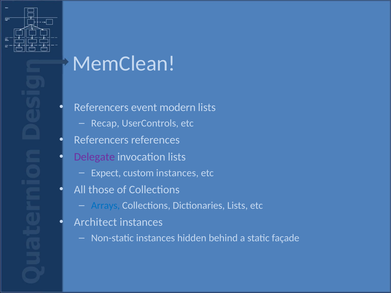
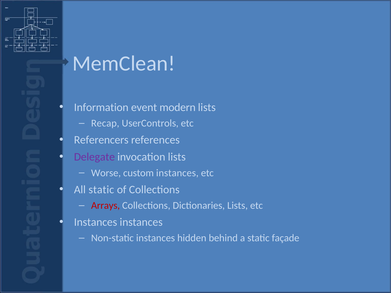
Referencers: Referencers -> Information (101, 107)
Expect: Expect -> Worse (106, 173)
All those: those -> static (101, 190)
Arrays colour: blue -> red (105, 206)
Architect: Architect -> Instances (96, 222)
